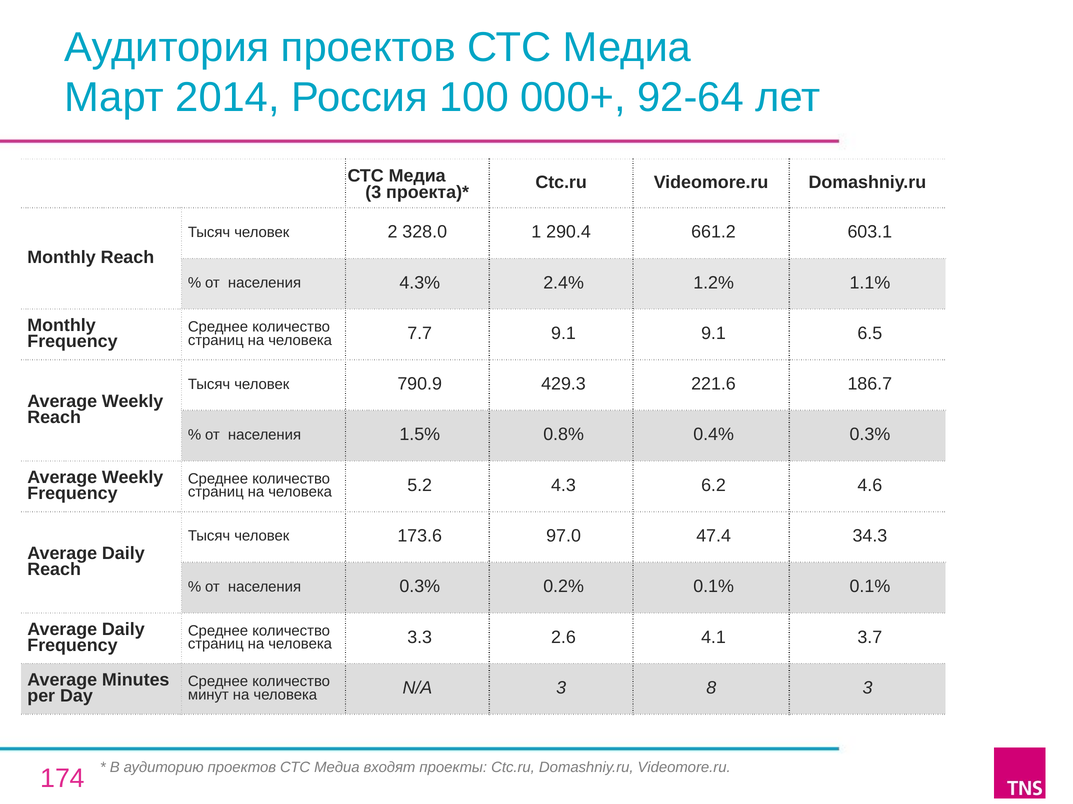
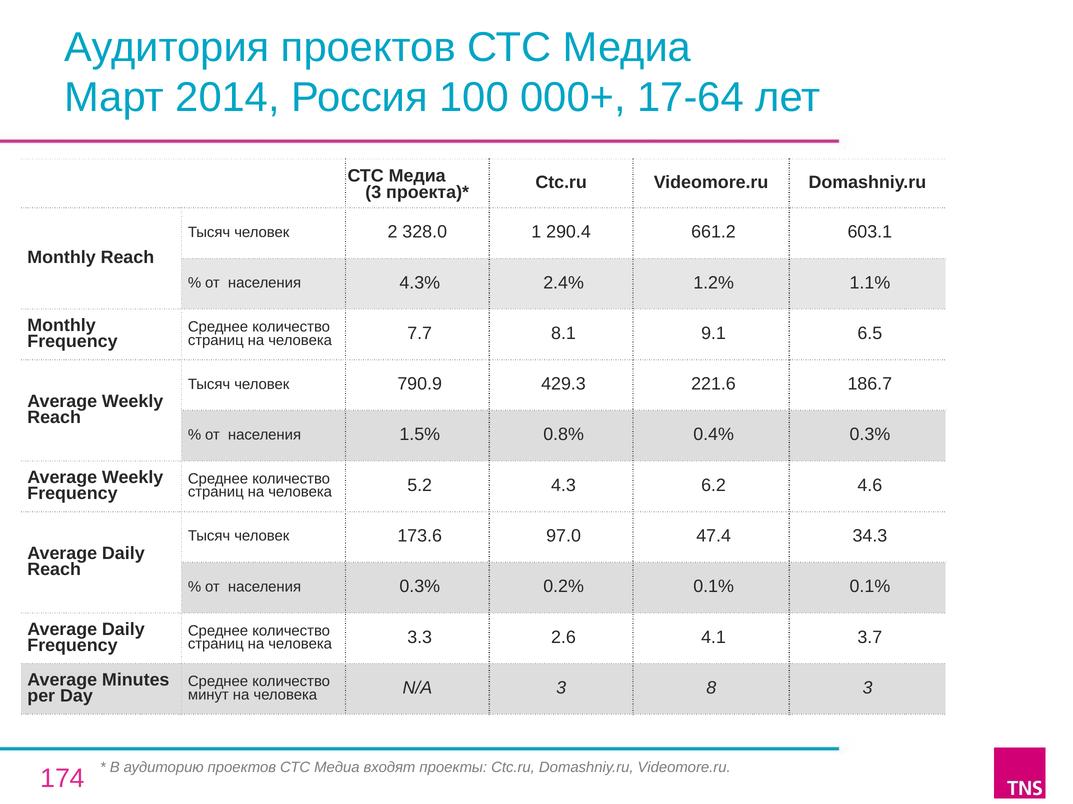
92-64: 92-64 -> 17-64 (690, 98)
7.7 9.1: 9.1 -> 8.1 (563, 334)
